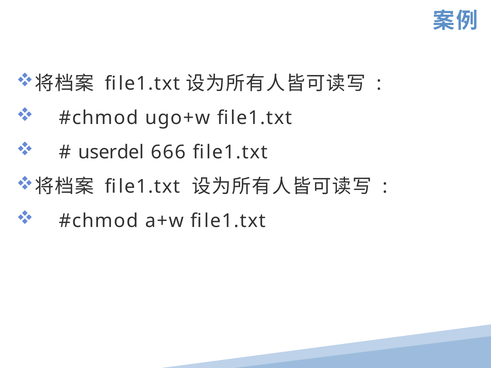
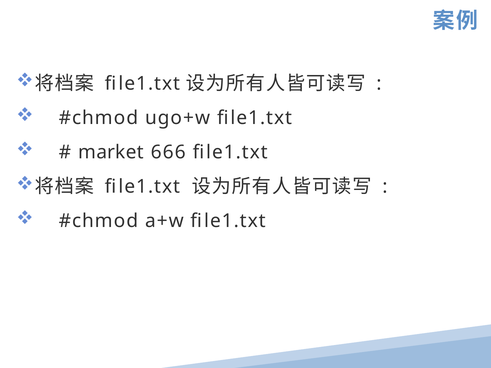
userdel: userdel -> market (111, 152)
